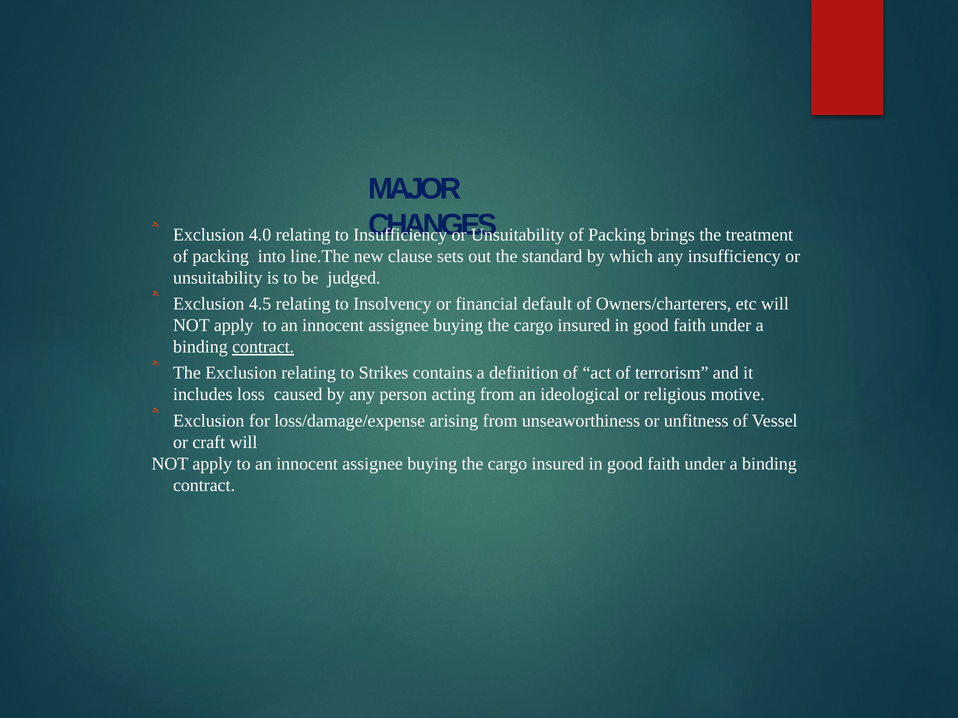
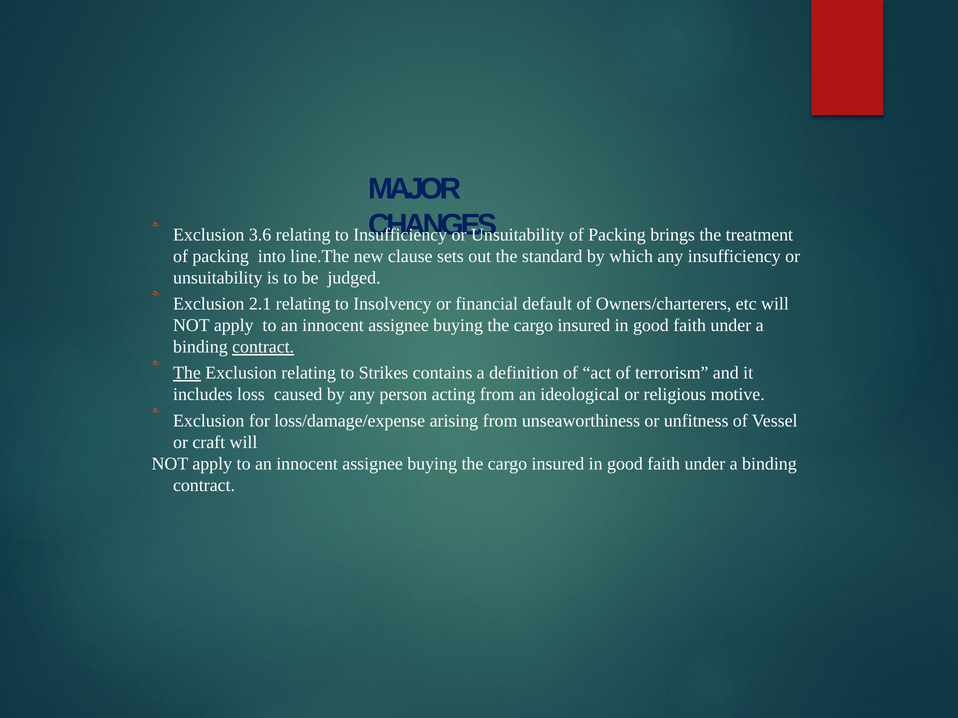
4.0: 4.0 -> 3.6 (260, 235)
4.5: 4.5 -> 2.1 (260, 304)
The underline: none -> present (187, 373)
